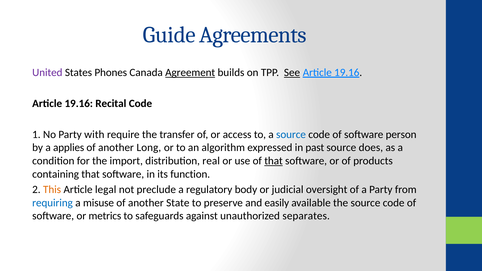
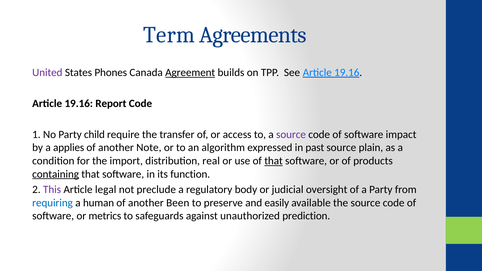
Guide: Guide -> Term (169, 35)
See underline: present -> none (292, 72)
Recital: Recital -> Report (111, 104)
with: with -> child (94, 134)
source colour: blue -> purple (291, 134)
person: person -> impact (401, 134)
Long: Long -> Note (149, 148)
does: does -> plain (371, 148)
containing underline: none -> present (56, 174)
This colour: orange -> purple (52, 190)
misuse: misuse -> human (99, 203)
State: State -> Been (178, 203)
separates: separates -> prediction (306, 216)
